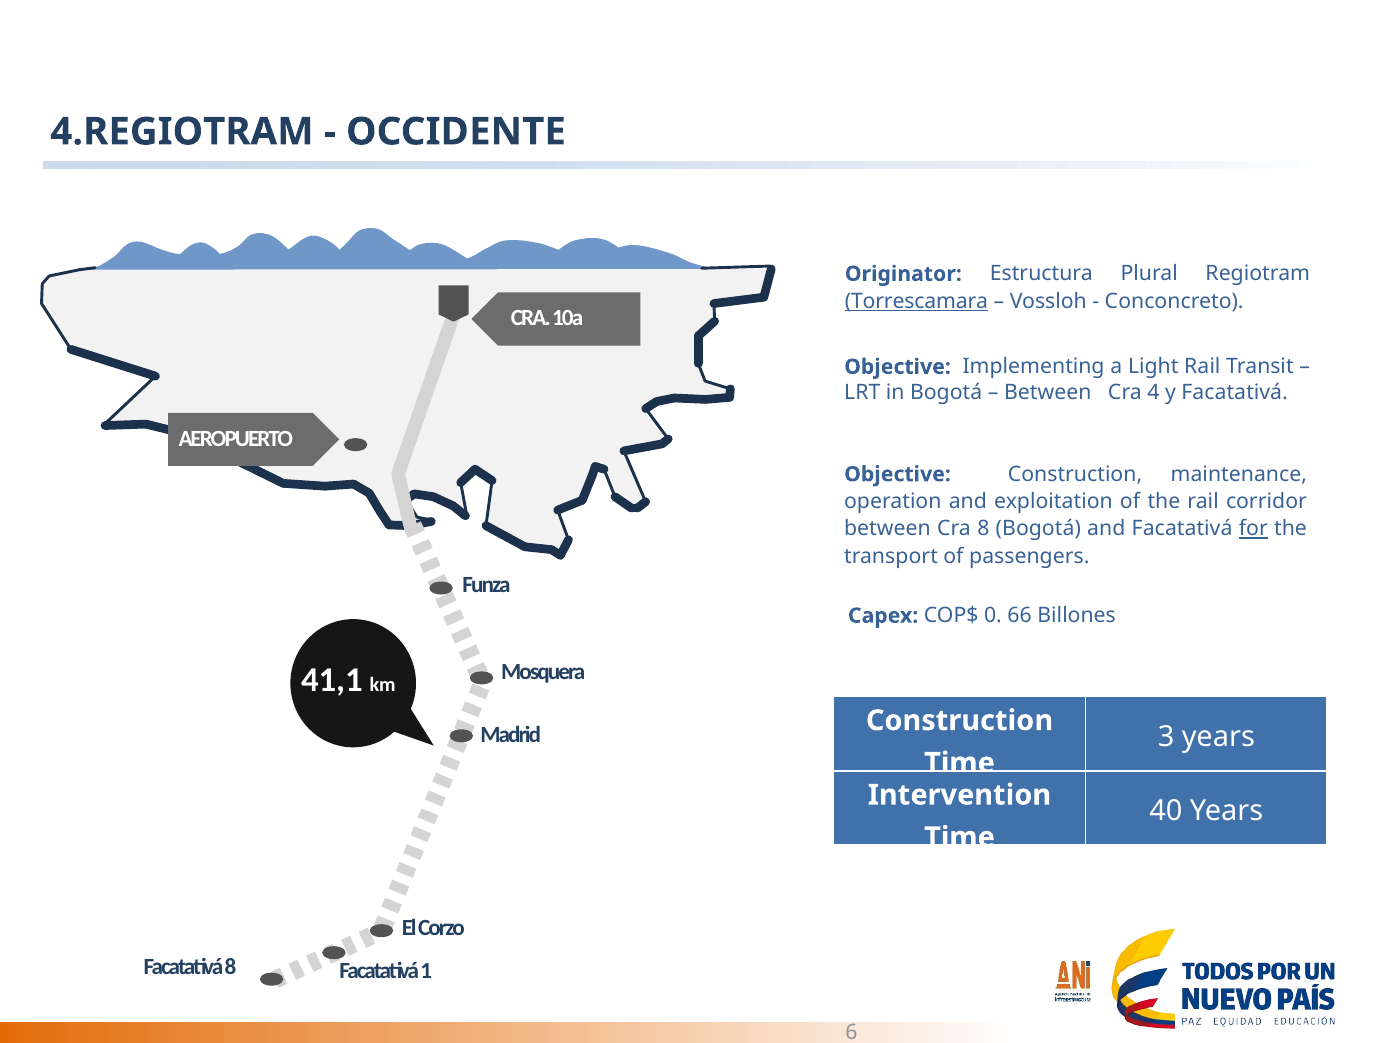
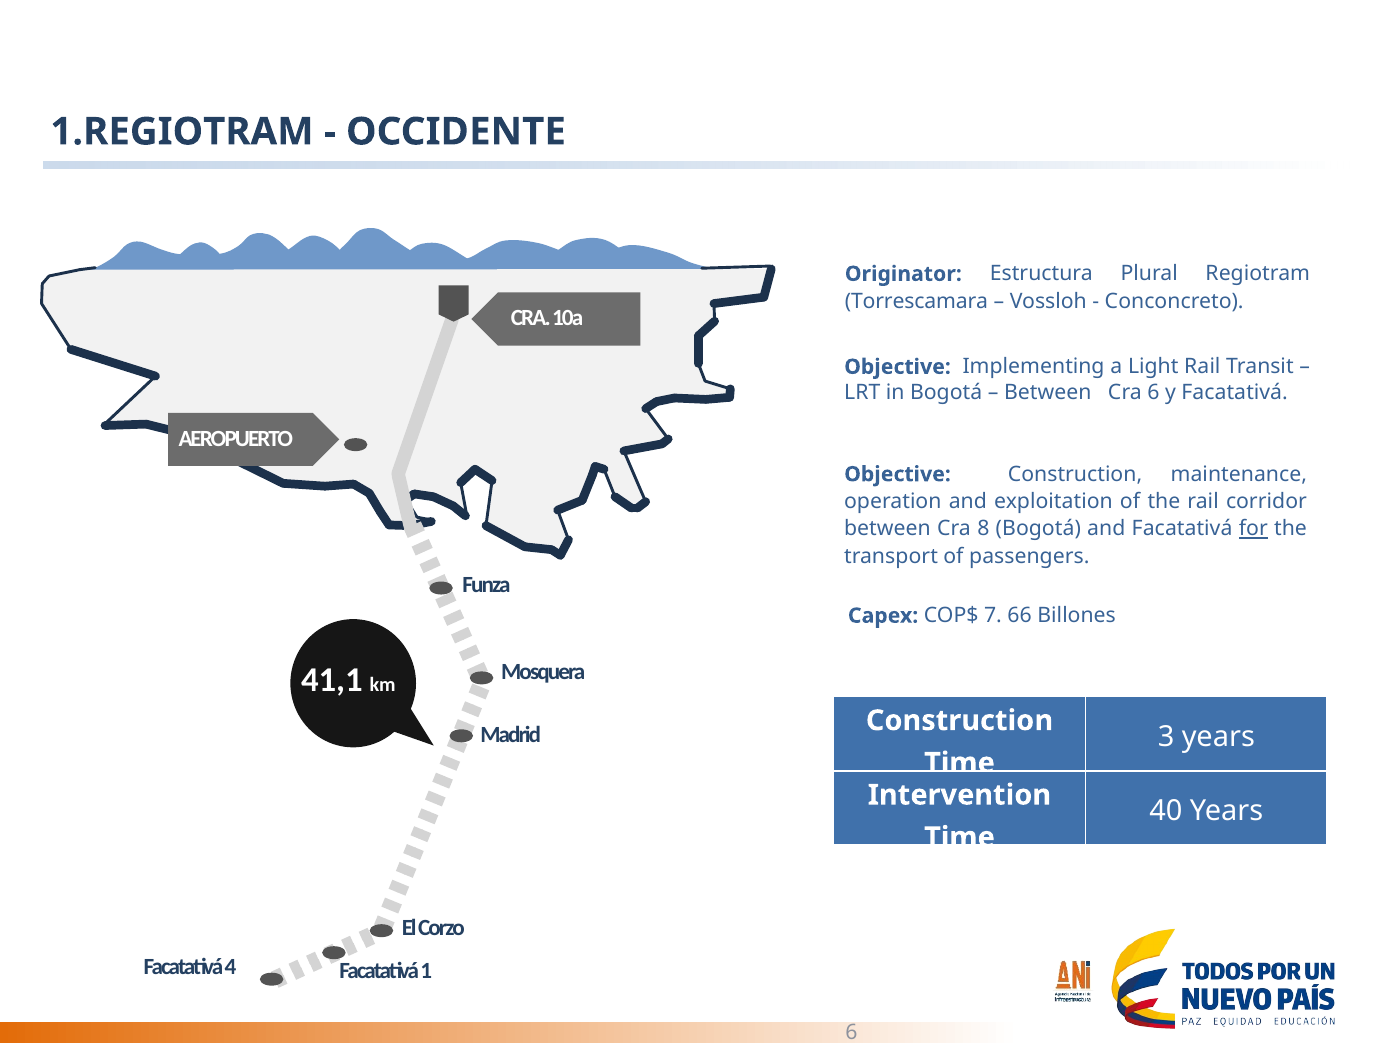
4.REGIOTRAM: 4.REGIOTRAM -> 1.REGIOTRAM (182, 132)
Torrescamara underline: present -> none (916, 301)
Cra 4: 4 -> 6 (1153, 392)
0: 0 -> 7 (993, 615)
Facatativá 8: 8 -> 4 (230, 966)
